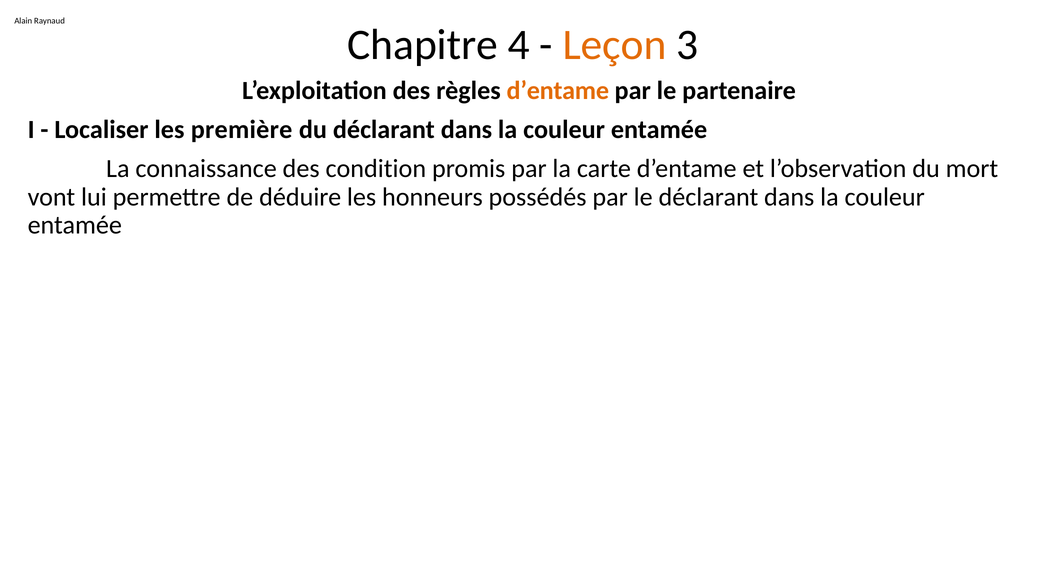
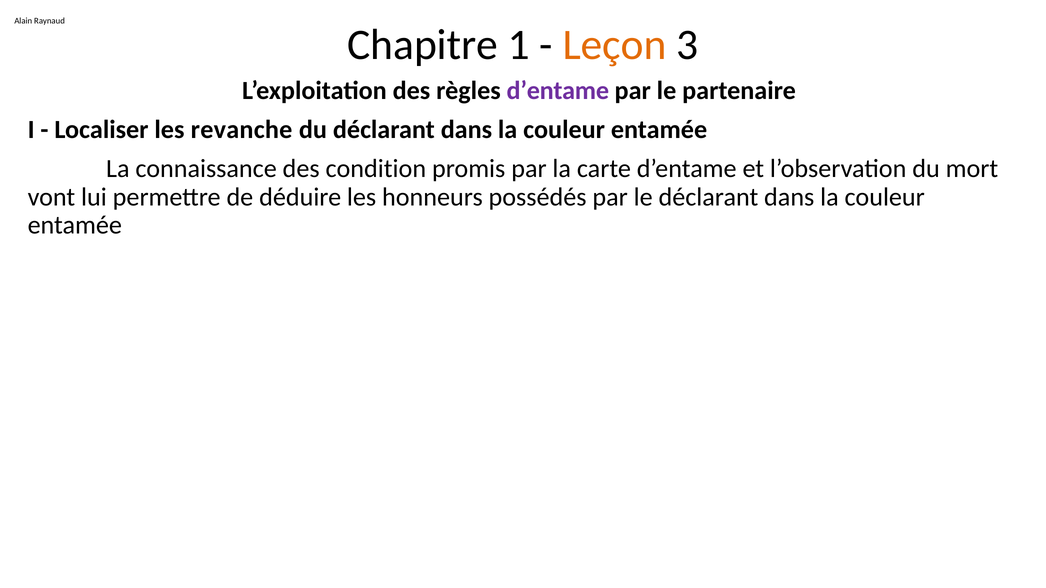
4: 4 -> 1 (519, 45)
d’entame colour: orange -> purple (558, 91)
première: première -> revanche (242, 130)
